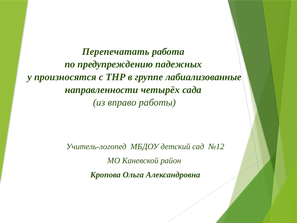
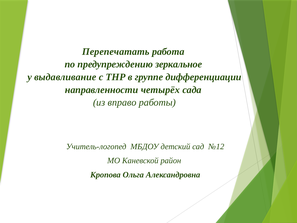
падежных: падежных -> зеркальное (179, 64)
произносятся: произносятся -> выдавливание (65, 77)
лабиализованные: лабиализованные -> дифференциации (203, 77)
